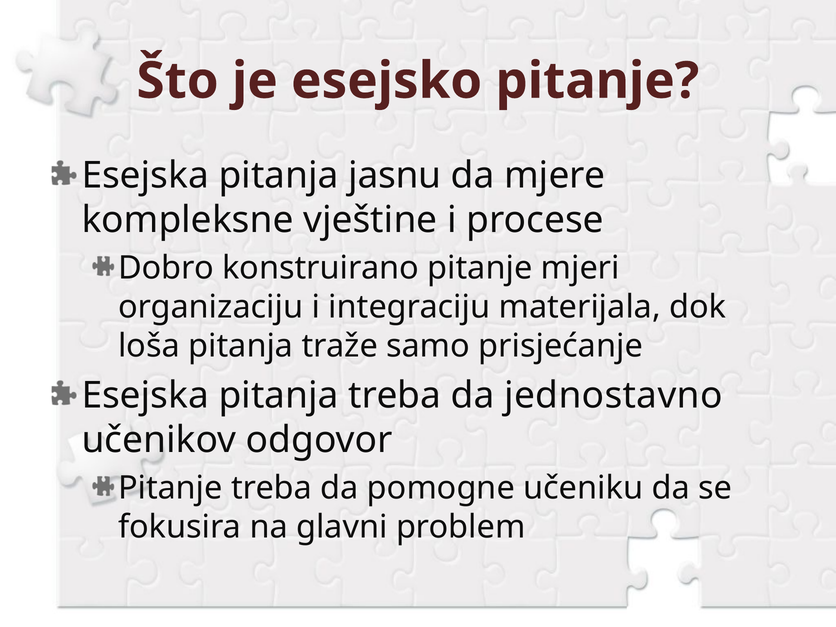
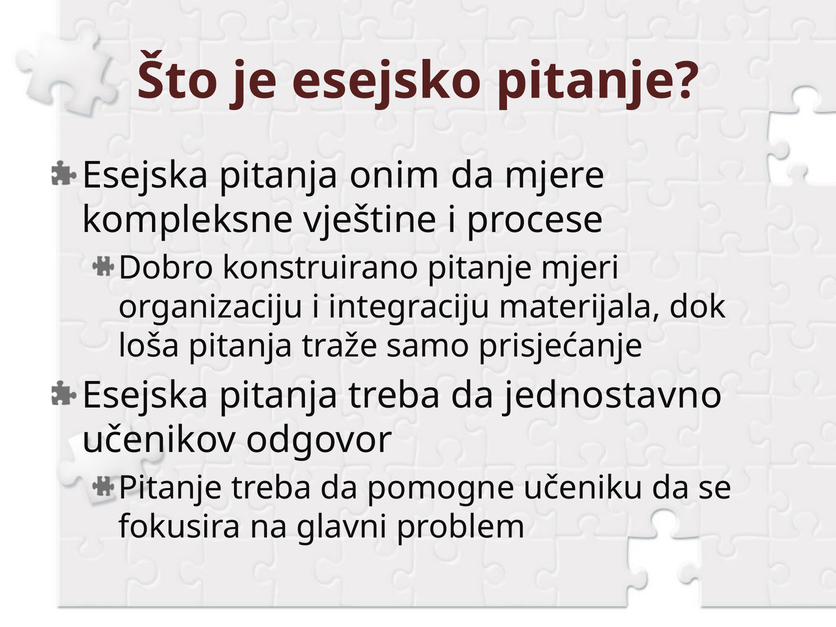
jasnu: jasnu -> onim (395, 175)
